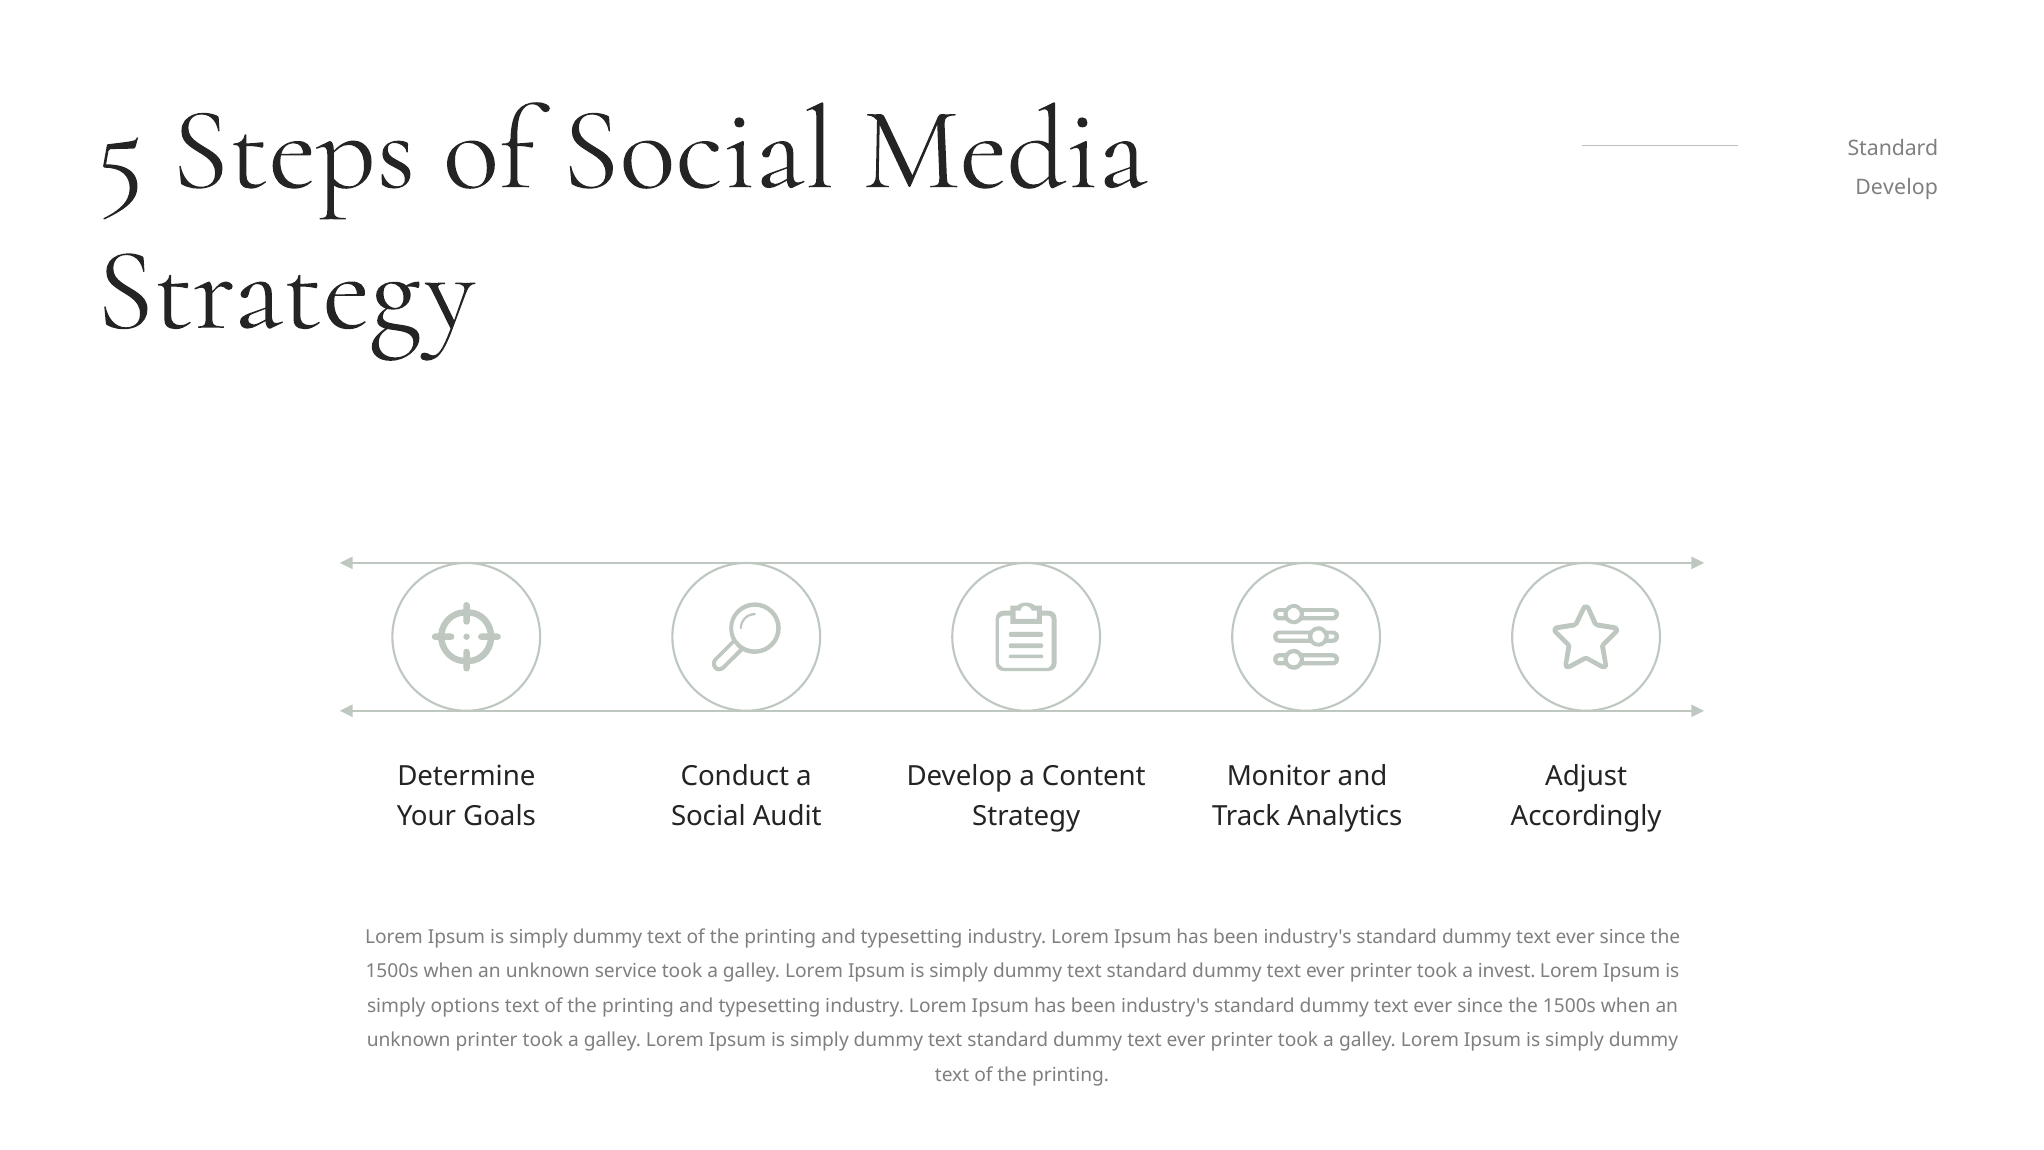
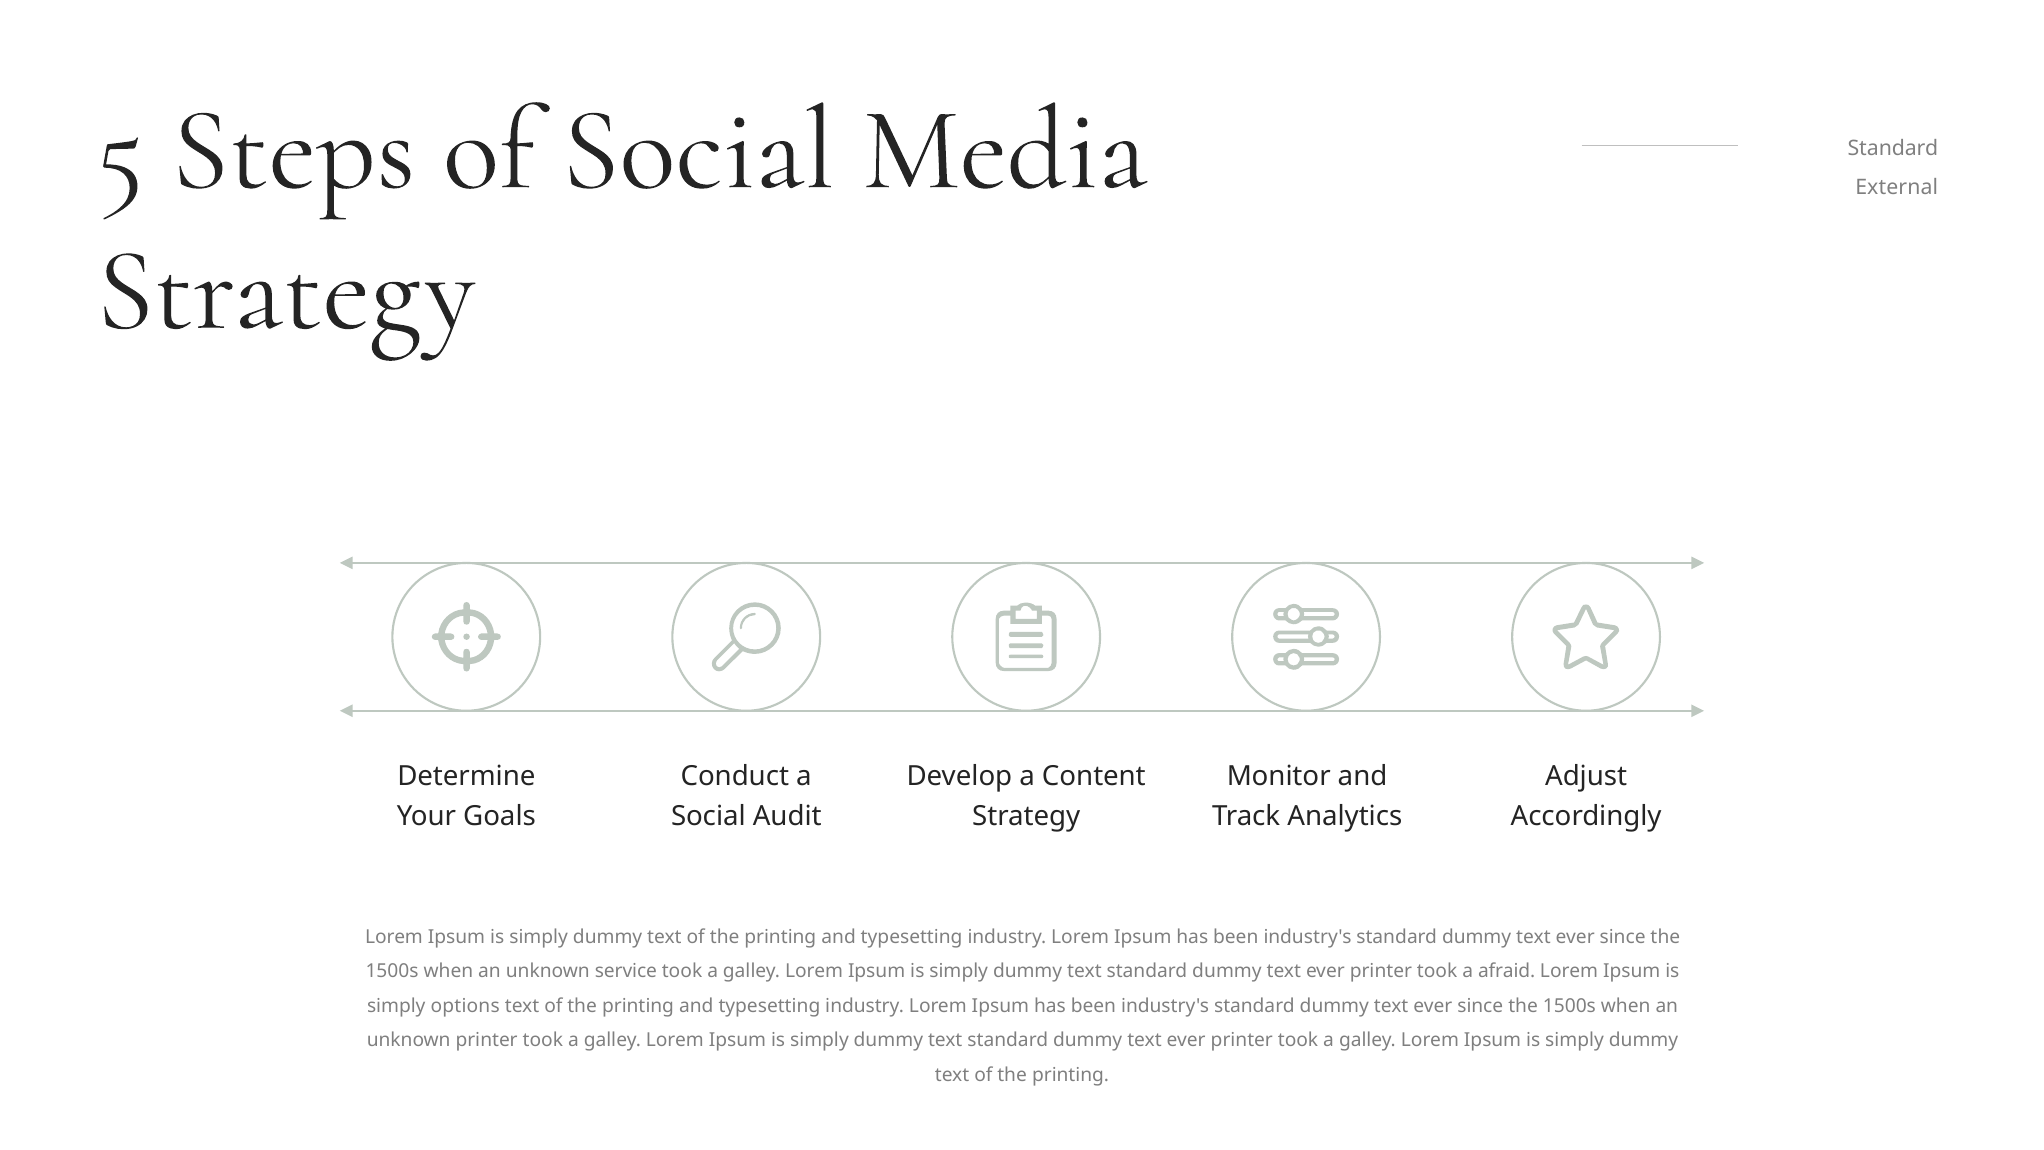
Develop: Develop -> External (1897, 187)
invest: invest -> afraid (1507, 971)
